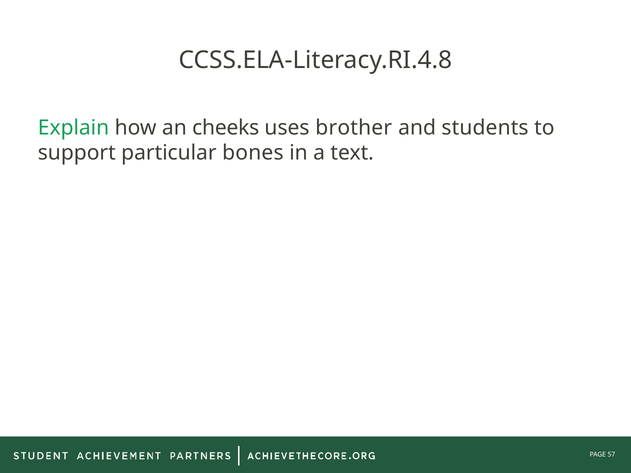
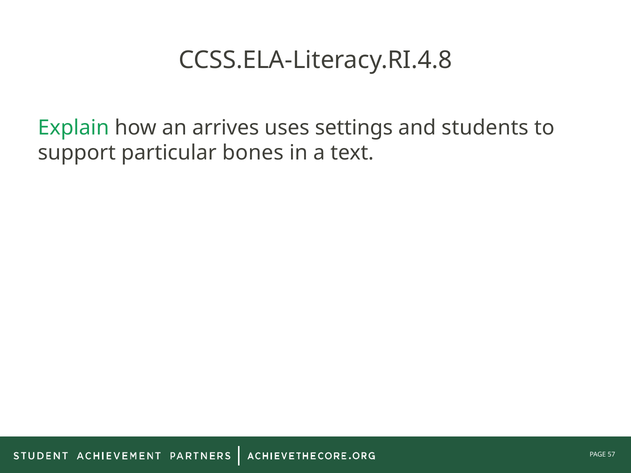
cheeks: cheeks -> arrives (226, 128)
brother: brother -> settings (354, 128)
